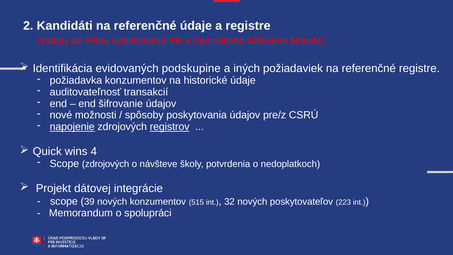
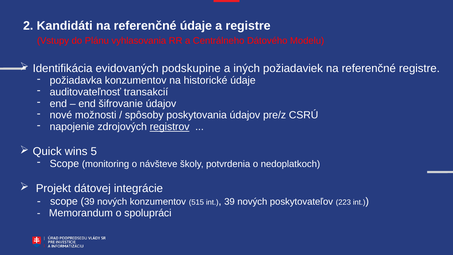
napojenie underline: present -> none (72, 127)
4: 4 -> 5 (94, 151)
Scope zdrojových: zdrojových -> monitoring (106, 164)
32: 32 -> 39 (229, 202)
